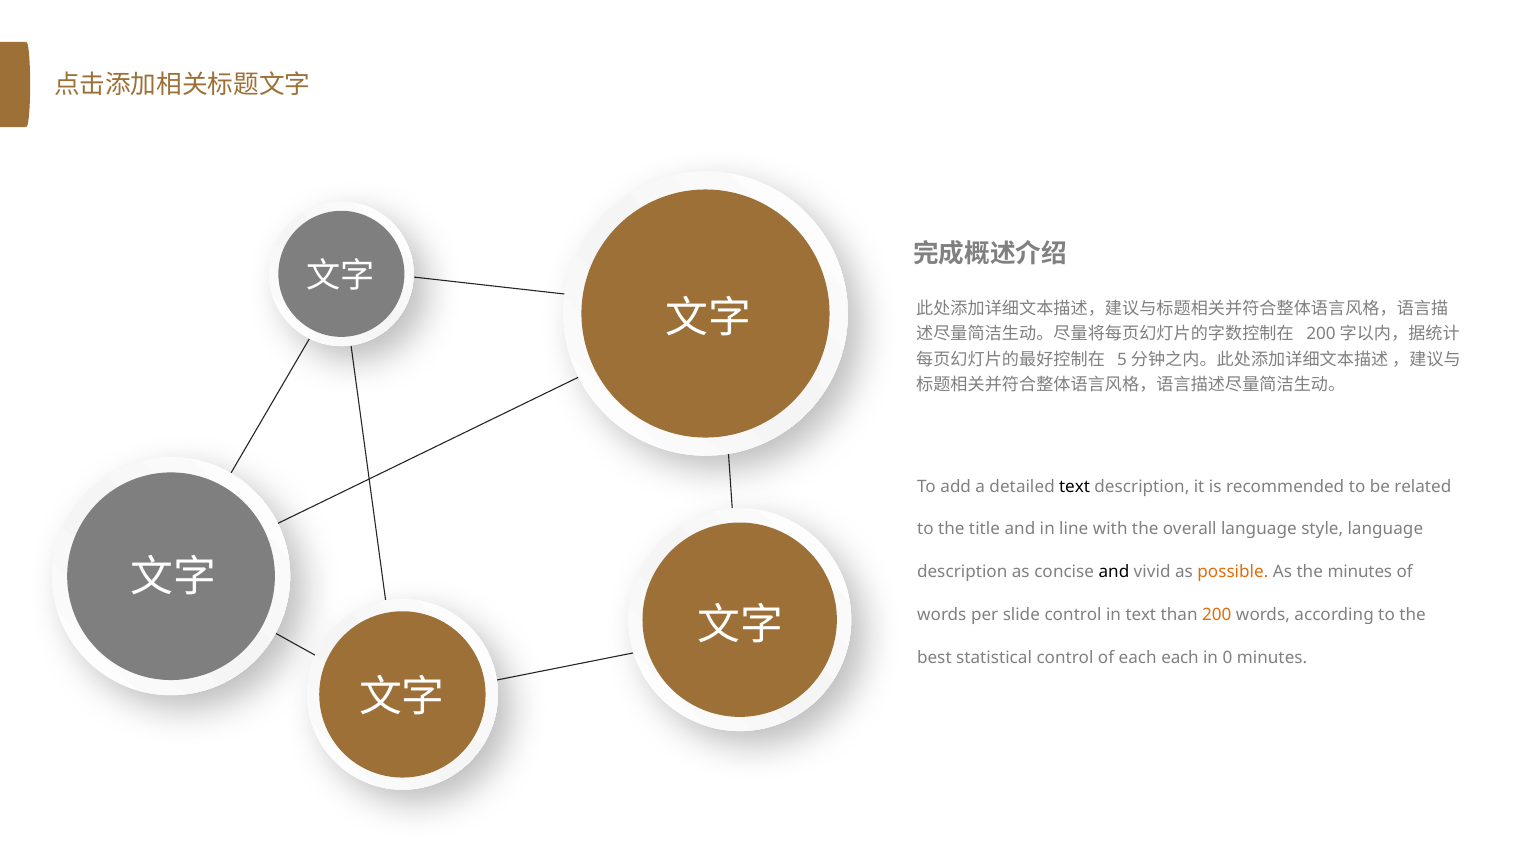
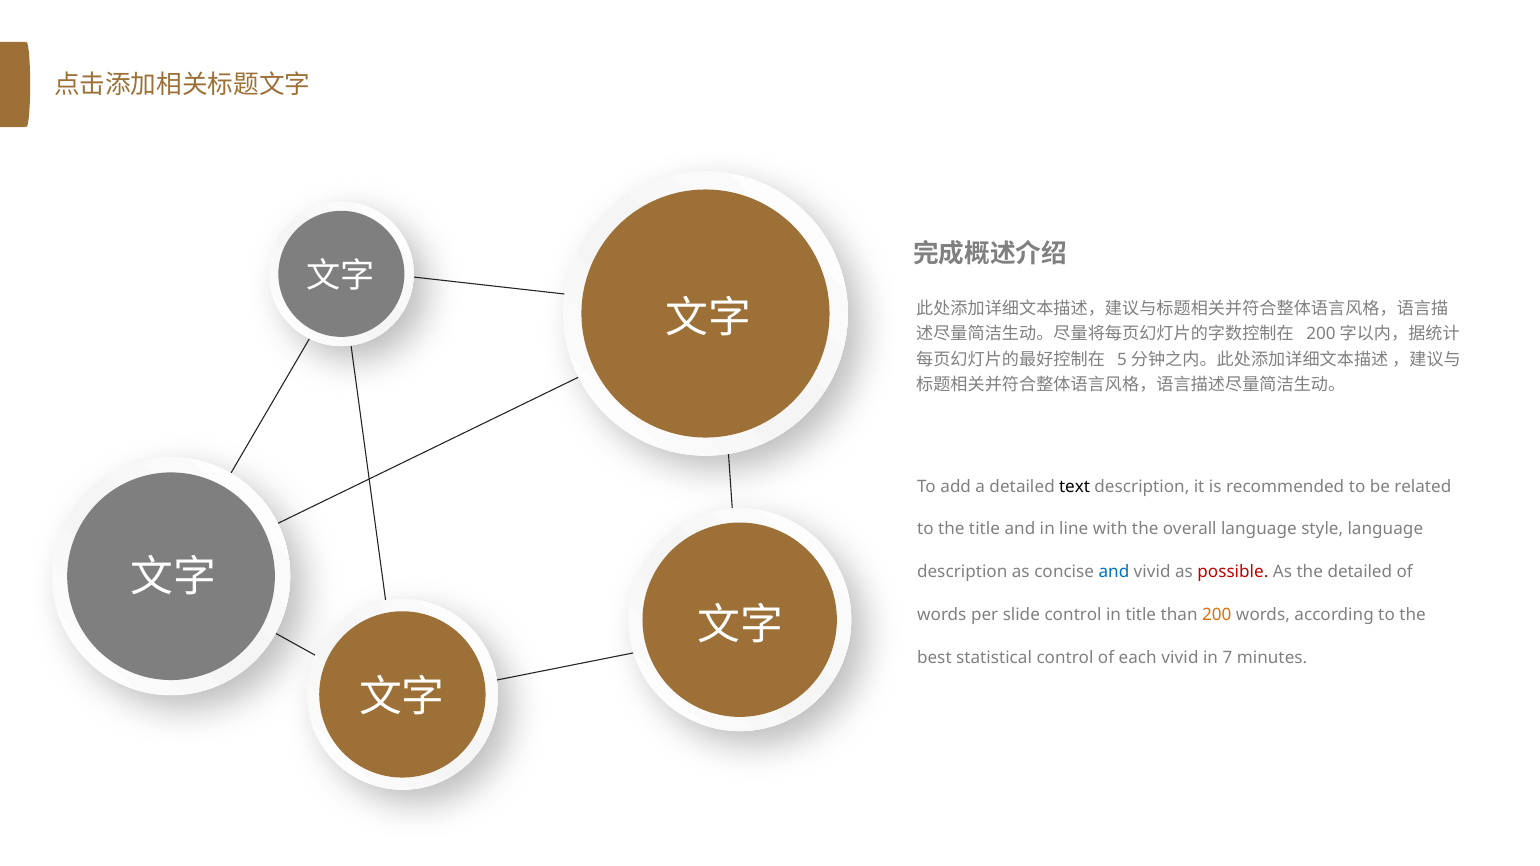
and colour: black -> blue (1114, 572)
possible colour: orange -> red (1233, 572)
the minutes: minutes -> detailed (1360, 572)
in text: text -> title (1141, 615)
each each: each -> vivid (1180, 658)
0: 0 -> 7 (1227, 658)
